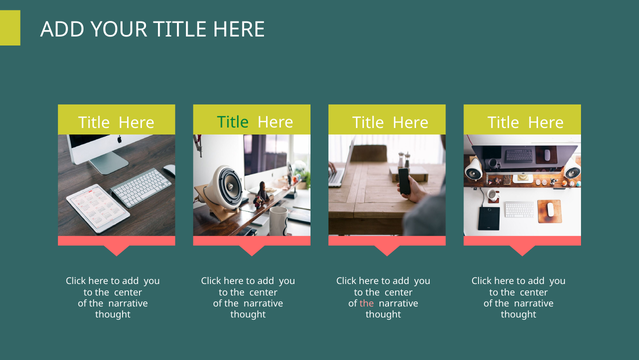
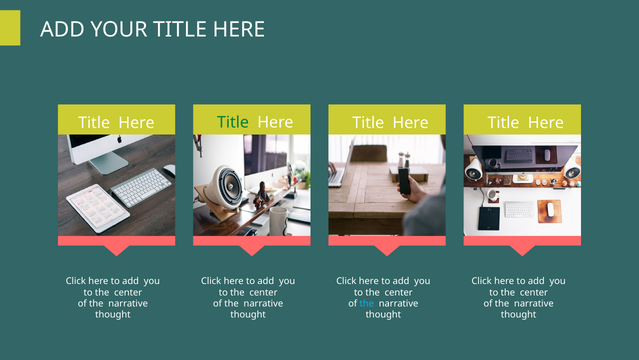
the colour: pink -> light blue (367, 303)
